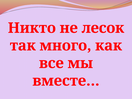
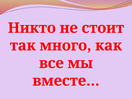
лесок: лесок -> стоит (103, 28)
